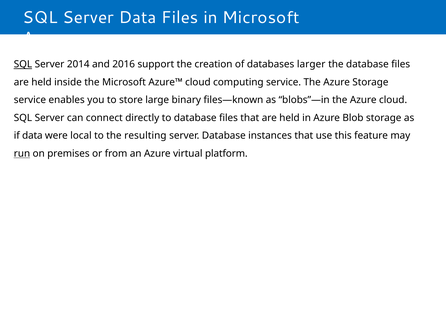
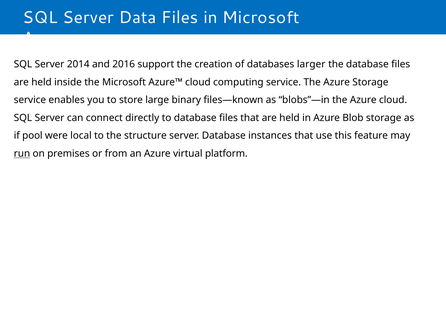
SQL underline: present -> none (23, 64)
if data: data -> pool (32, 136)
resulting: resulting -> structure (145, 136)
